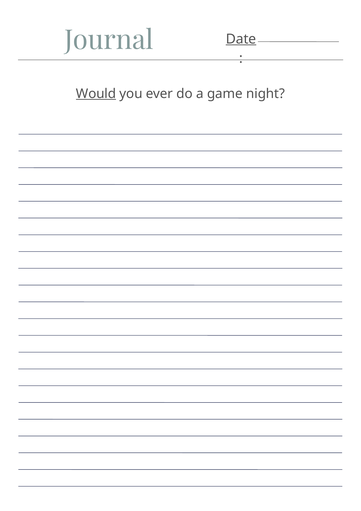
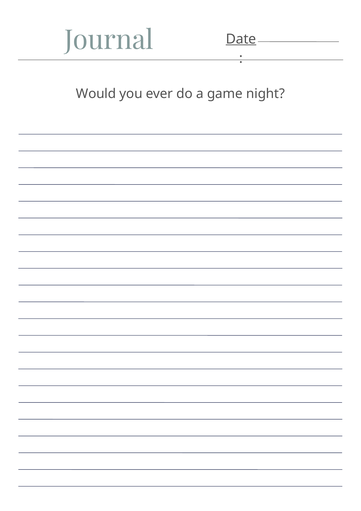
Would underline: present -> none (96, 94)
